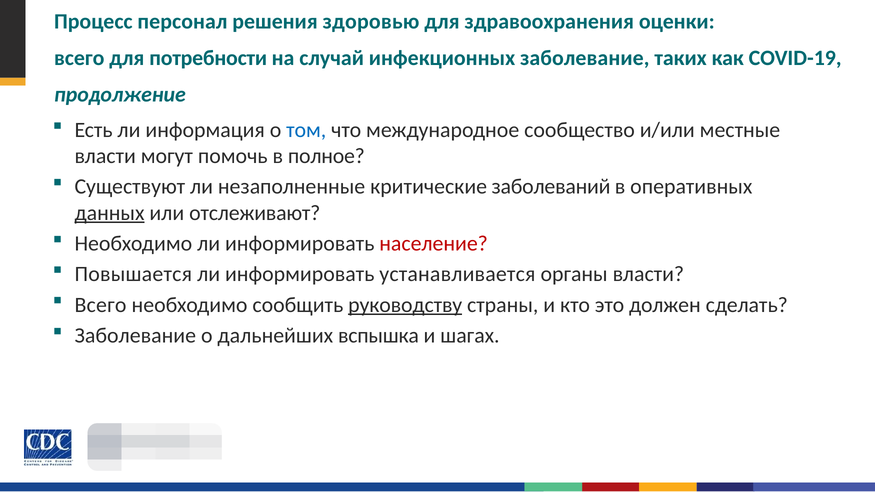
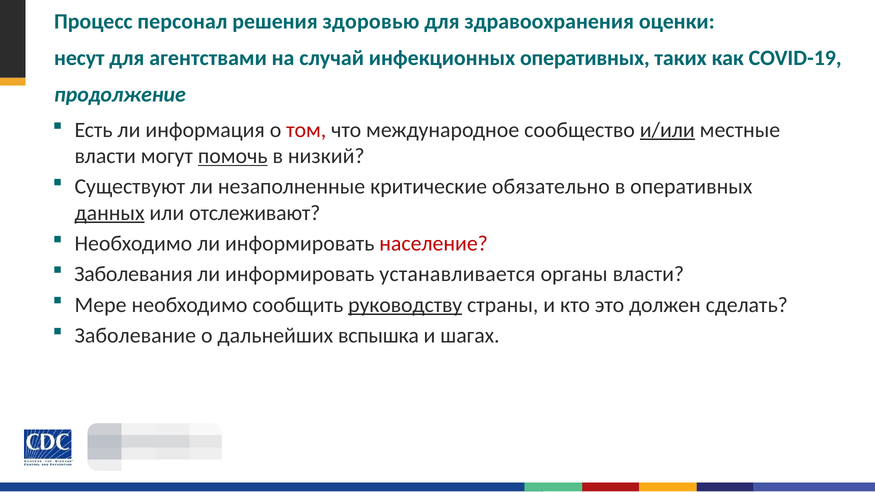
всего: всего -> несут (79, 58)
потребности: потребности -> агентствами (208, 58)
инфекционных заболевание: заболевание -> оперативных (585, 58)
том colour: blue -> red (306, 130)
и/или underline: none -> present (667, 130)
помочь underline: none -> present (233, 156)
полное: полное -> низкий (326, 156)
заболеваний: заболеваний -> обязательно (551, 187)
Повышается: Повышается -> Заболевания (133, 274)
Всего: Всего -> Мере (101, 305)
